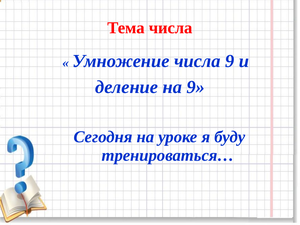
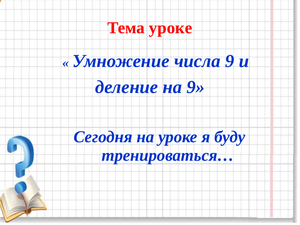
Тема числа: числа -> уроке (171, 28)
